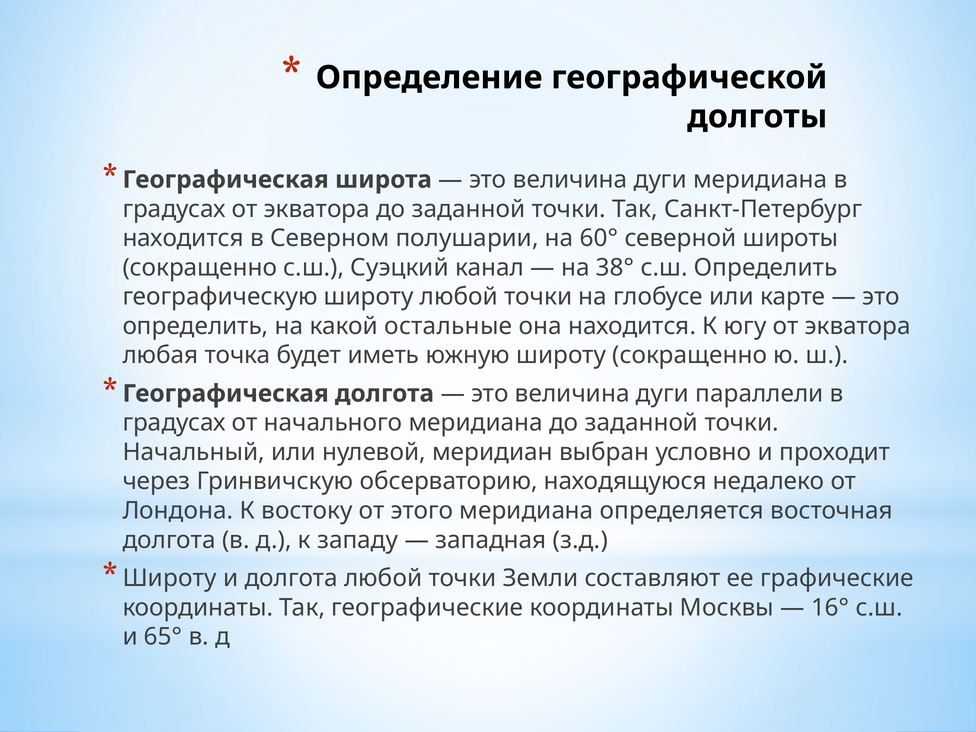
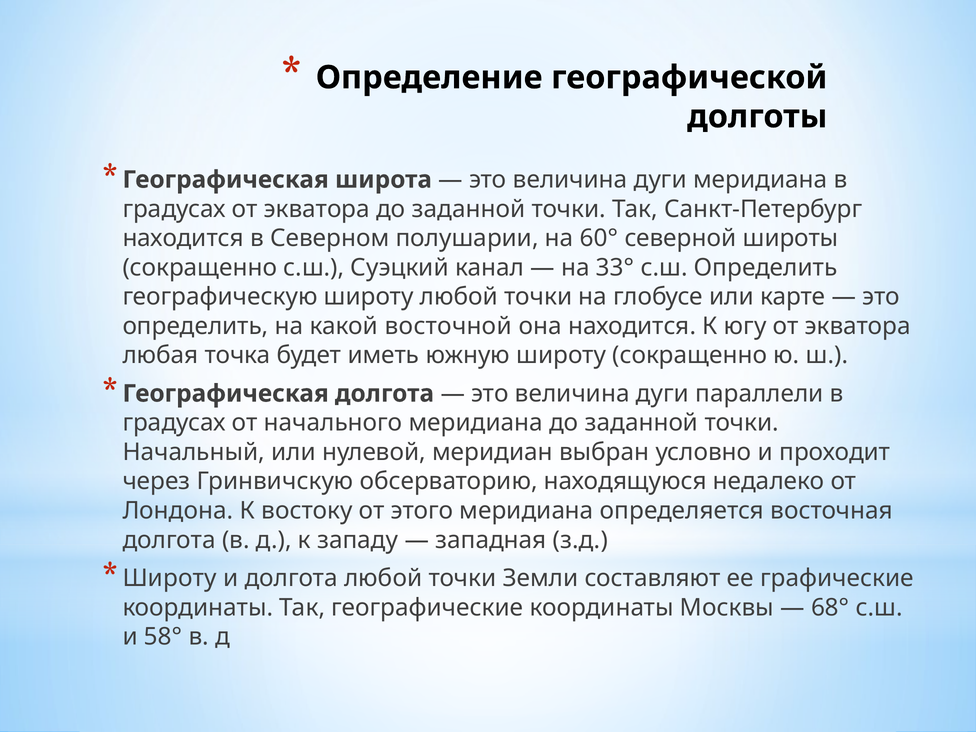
38°: 38° -> 33° (615, 268)
остальные: остальные -> восточной (448, 326)
16°: 16° -> 68° (830, 608)
65°: 65° -> 58° (163, 637)
